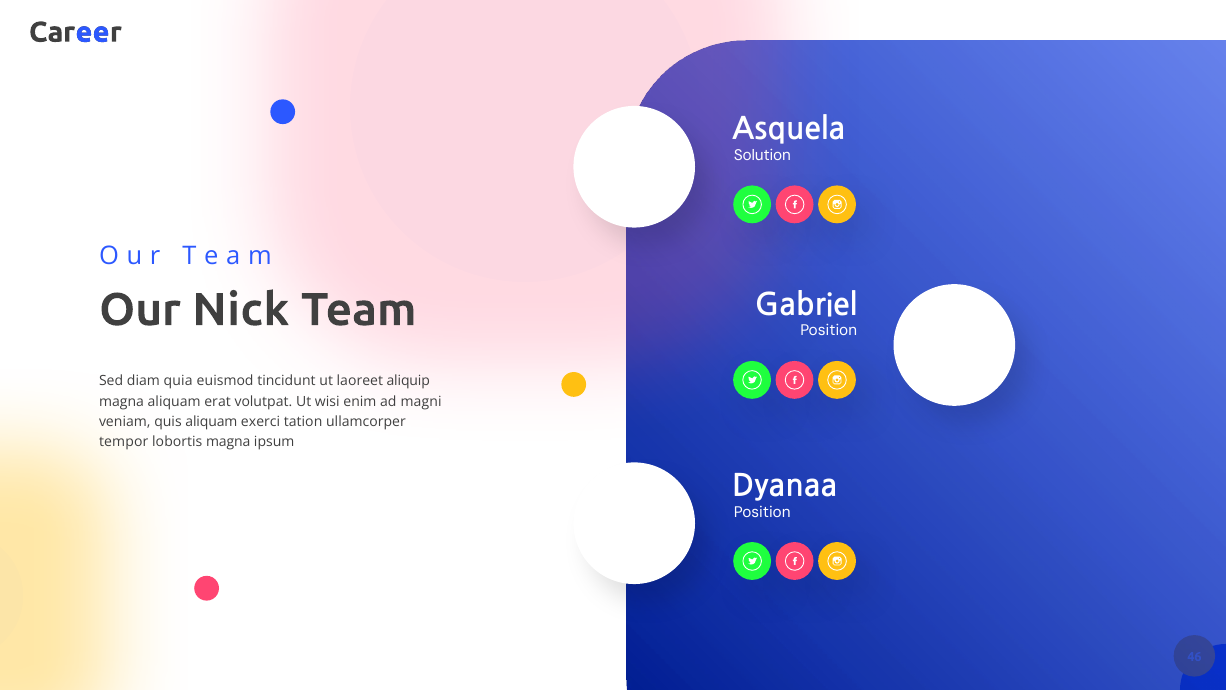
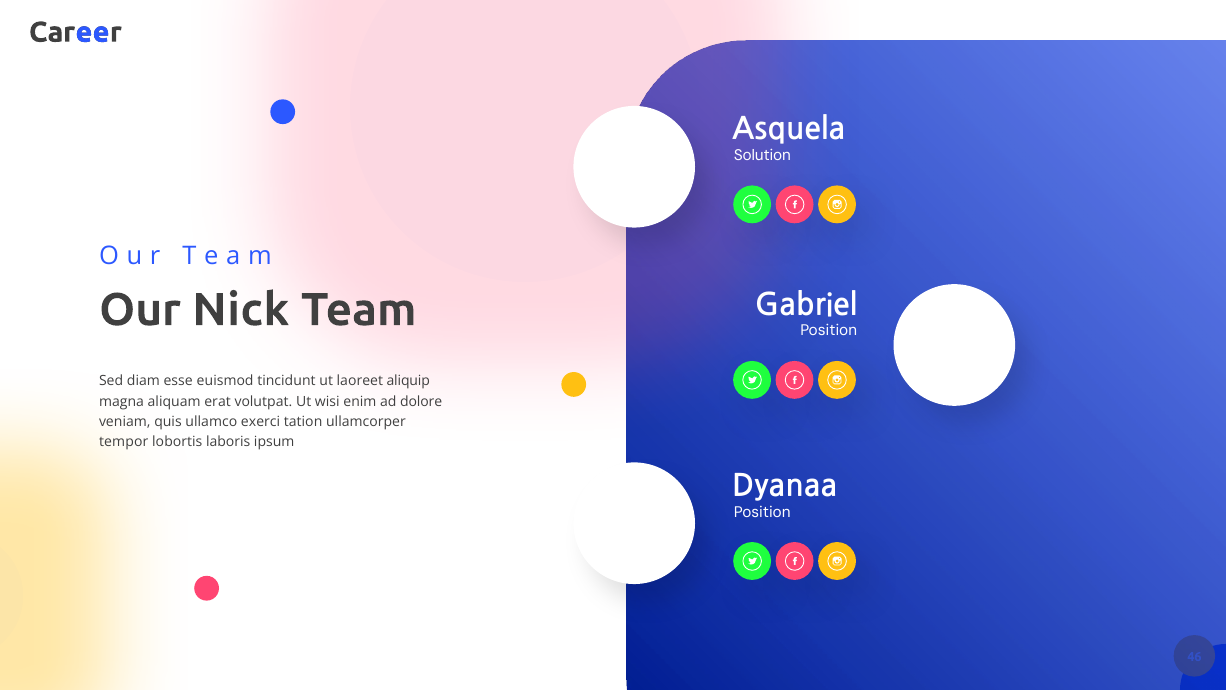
quia: quia -> esse (178, 381)
magni: magni -> dolore (421, 401)
quis aliquam: aliquam -> ullamco (211, 421)
lobortis magna: magna -> laboris (228, 442)
